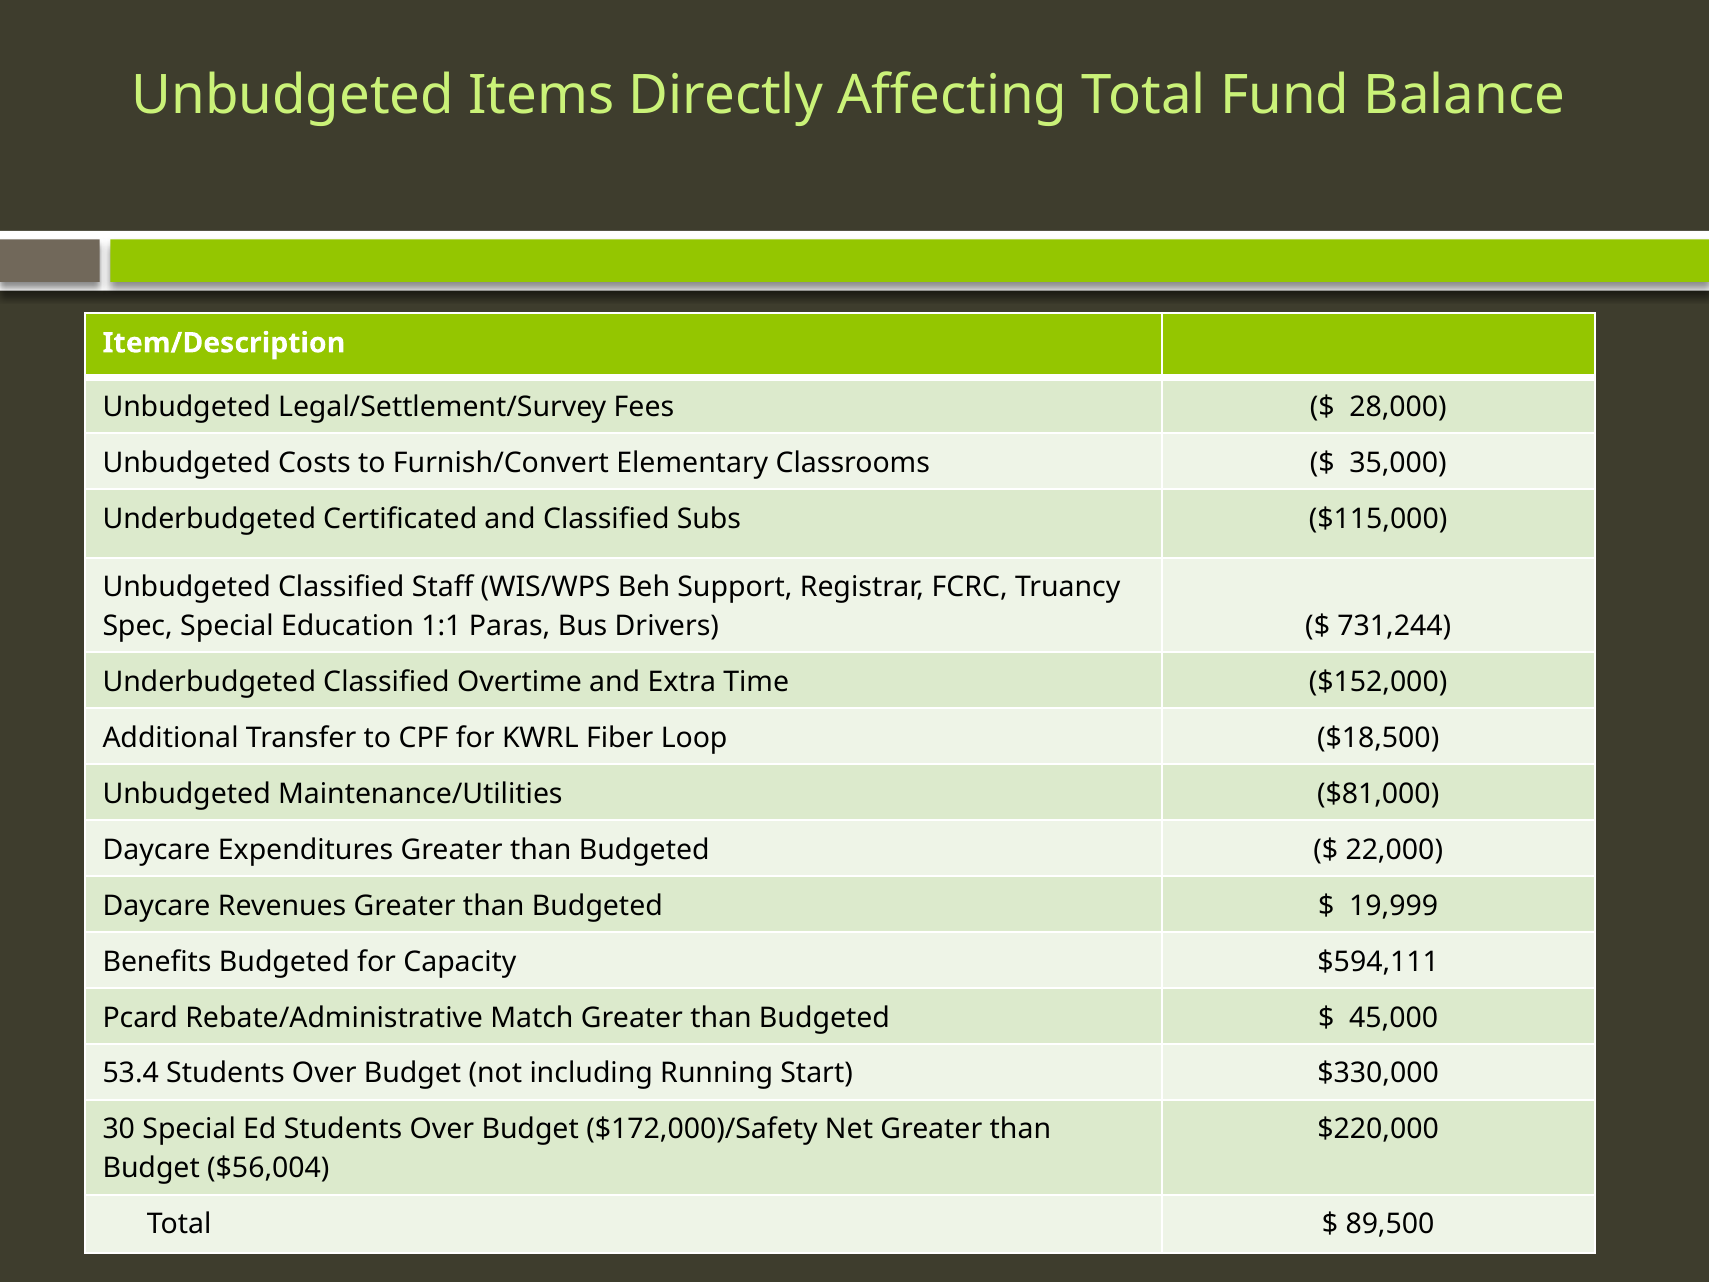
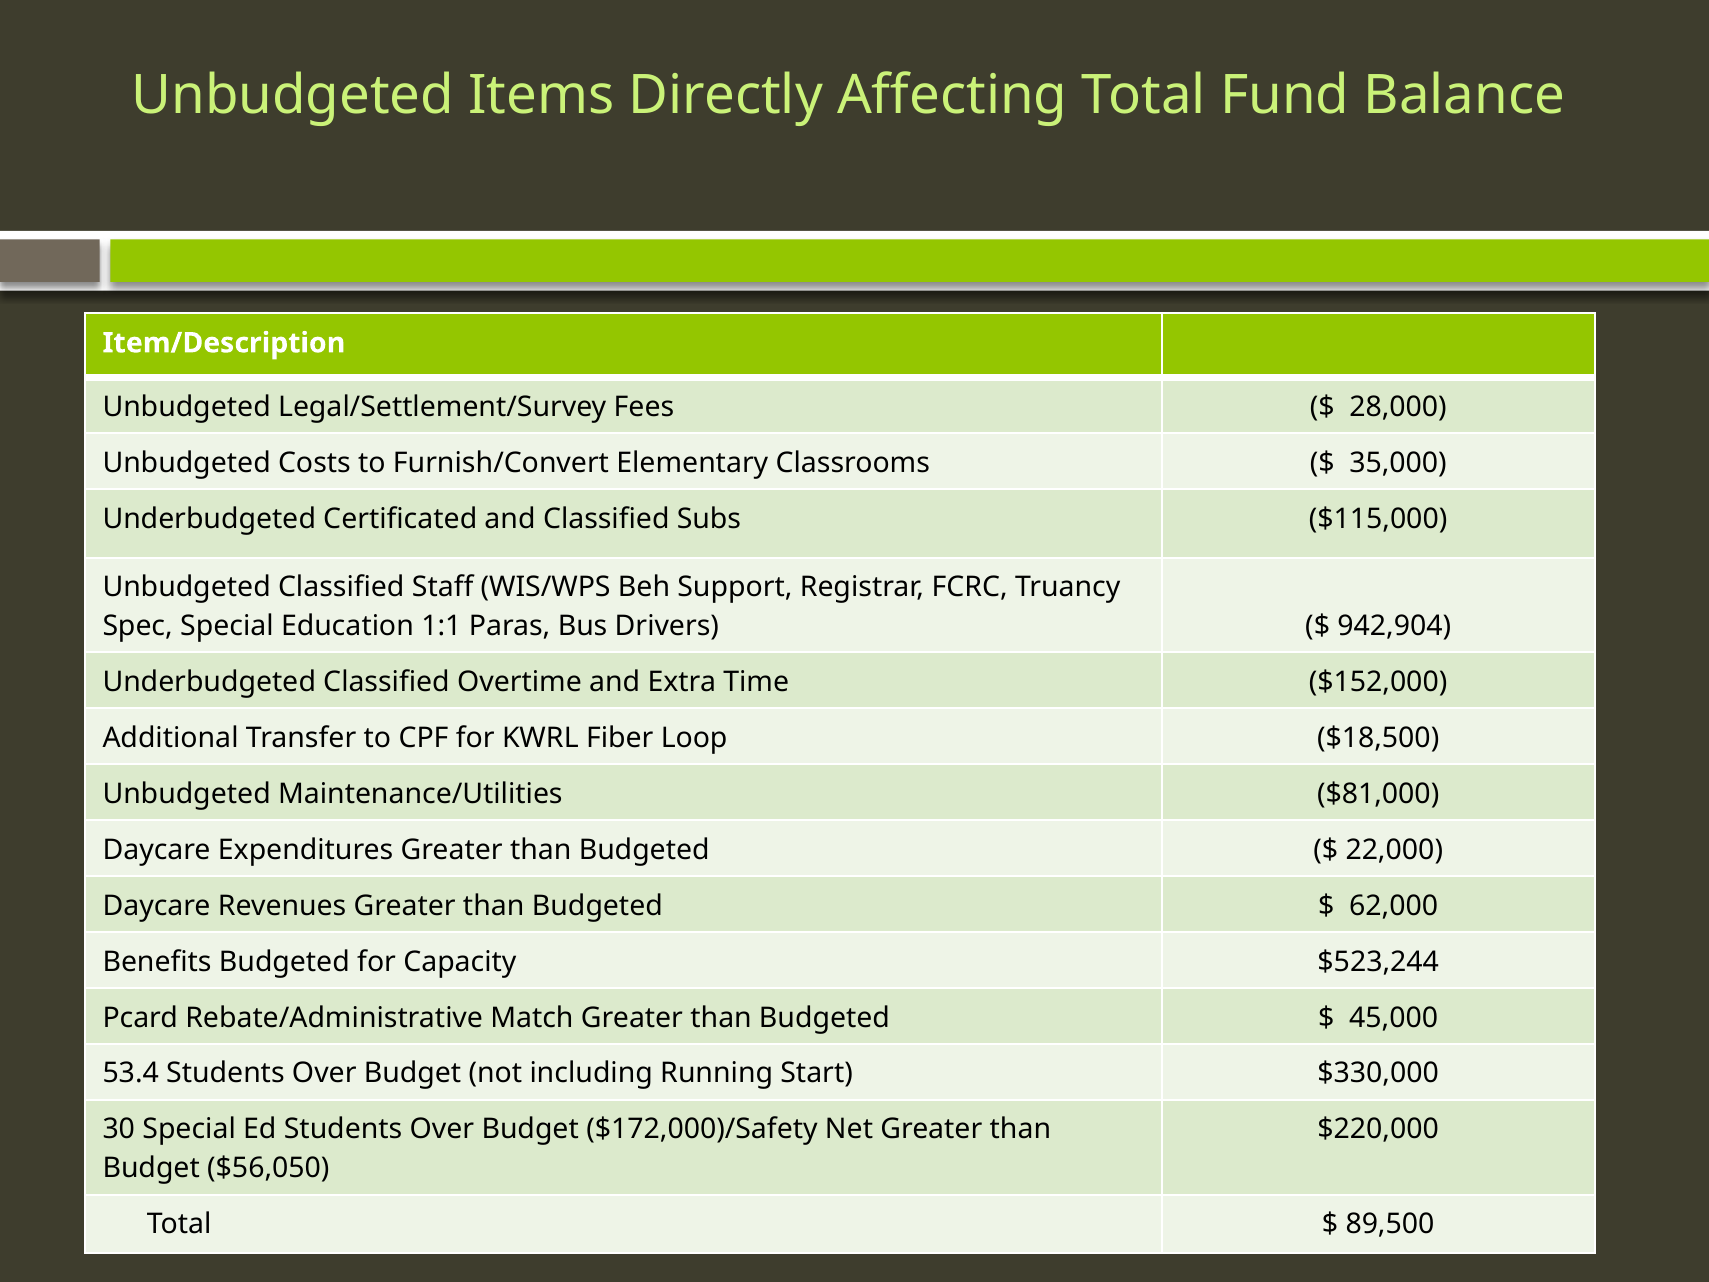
731,244: 731,244 -> 942,904 (1394, 626)
19,999: 19,999 -> 62,000 (1394, 906)
$594,111: $594,111 -> $523,244 (1378, 962)
$56,004: $56,004 -> $56,050 (268, 1168)
